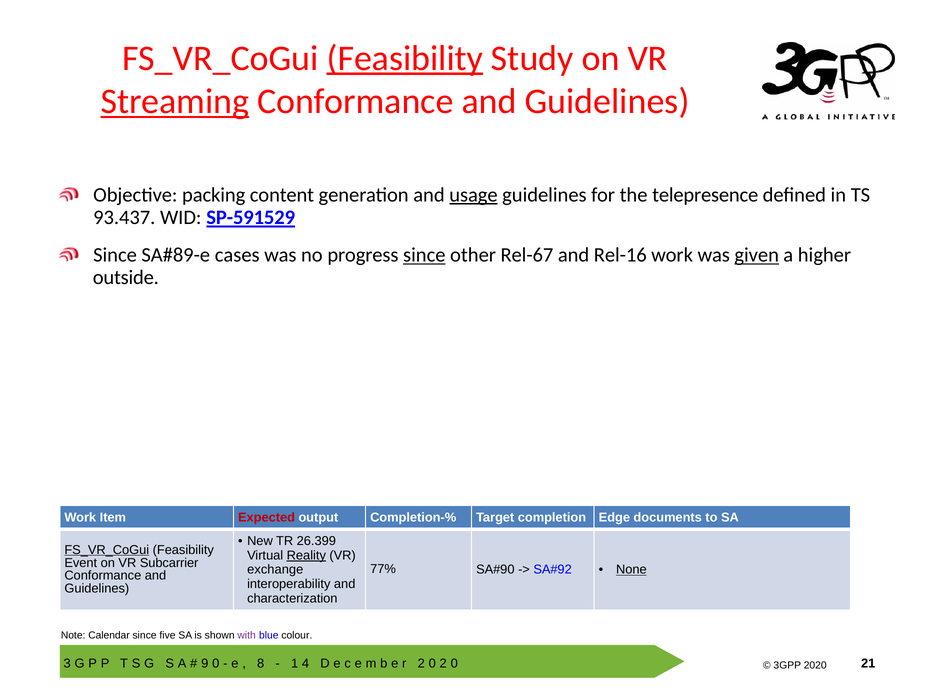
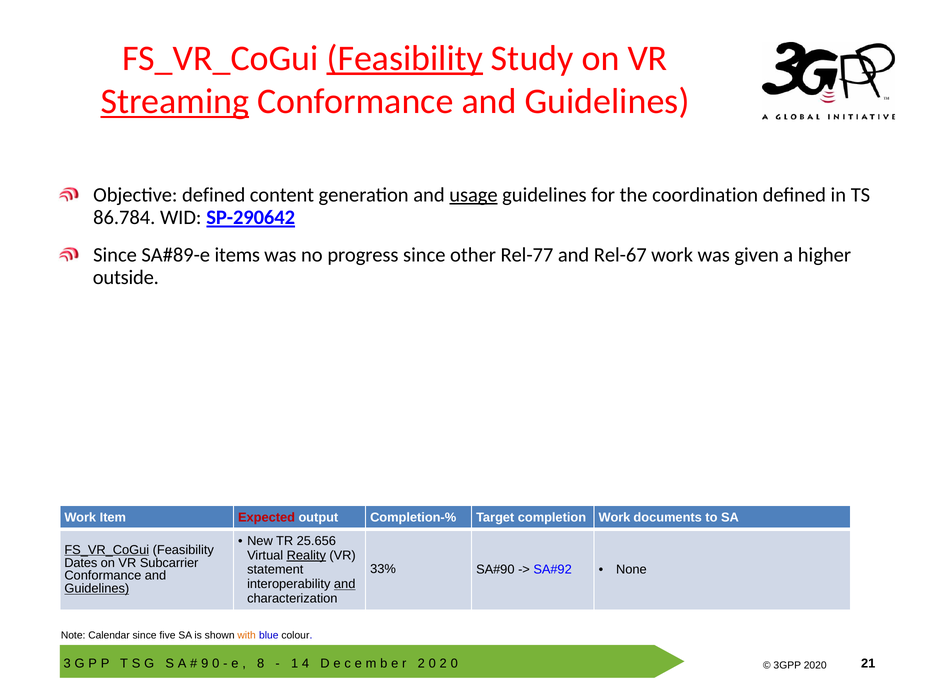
Objective packing: packing -> defined (214, 195)
telepresence: telepresence -> coordination (705, 195)
93.437: 93.437 -> 86.784 (124, 218)
SP-591529: SP-591529 -> SP-290642 (251, 218)
cases: cases -> items (237, 255)
since underline: present -> none (424, 255)
Rel-67: Rel-67 -> Rel-77 (527, 255)
Rel-16: Rel-16 -> Rel-67 (620, 255)
given underline: present -> none (757, 255)
completion Edge: Edge -> Work (614, 518)
26.399: 26.399 -> 25.656 (316, 541)
Event: Event -> Dates (81, 563)
77%: 77% -> 33% (383, 570)
None underline: present -> none (631, 570)
exchange: exchange -> statement (275, 570)
and underline: none -> present (345, 585)
Guidelines underline: none -> present (97, 589)
with colour: purple -> orange (247, 636)
